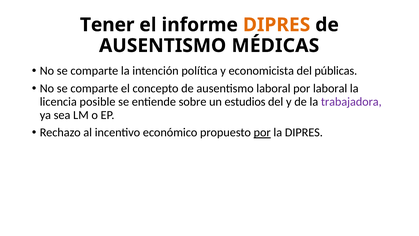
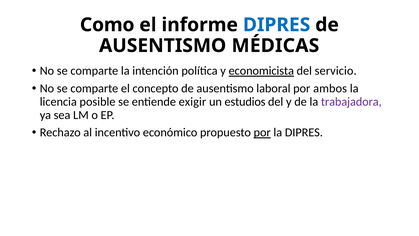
Tener: Tener -> Como (107, 25)
DIPRES colour: orange -> blue (277, 25)
economicista underline: none -> present (261, 71)
públicas: públicas -> servicio (336, 71)
por laboral: laboral -> ambos (330, 88)
sobre: sobre -> exigir (192, 102)
